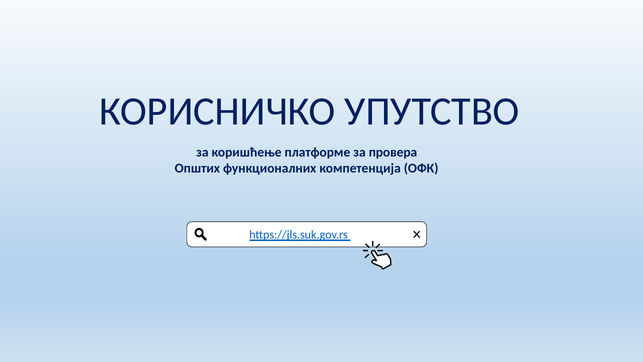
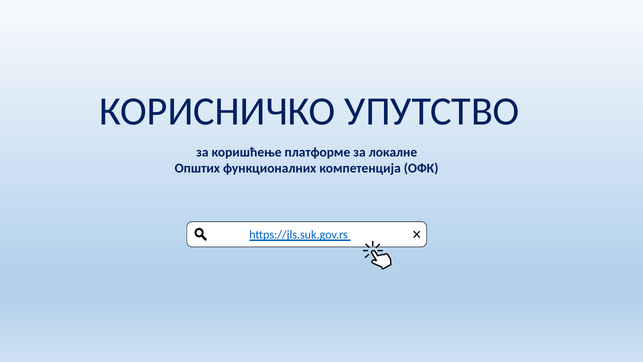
провера: провера -> локалне (393, 152)
